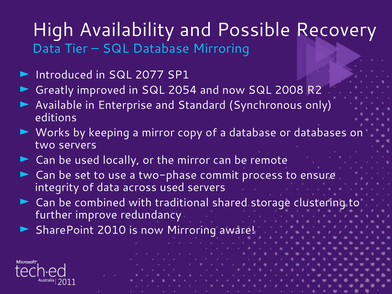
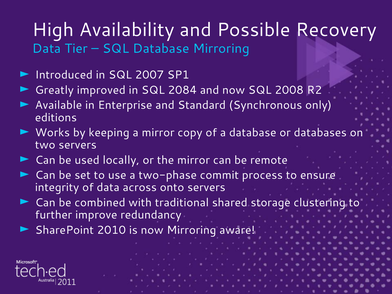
2077: 2077 -> 2007 (149, 75)
2054: 2054 -> 2084 (182, 90)
across used: used -> onto (172, 187)
